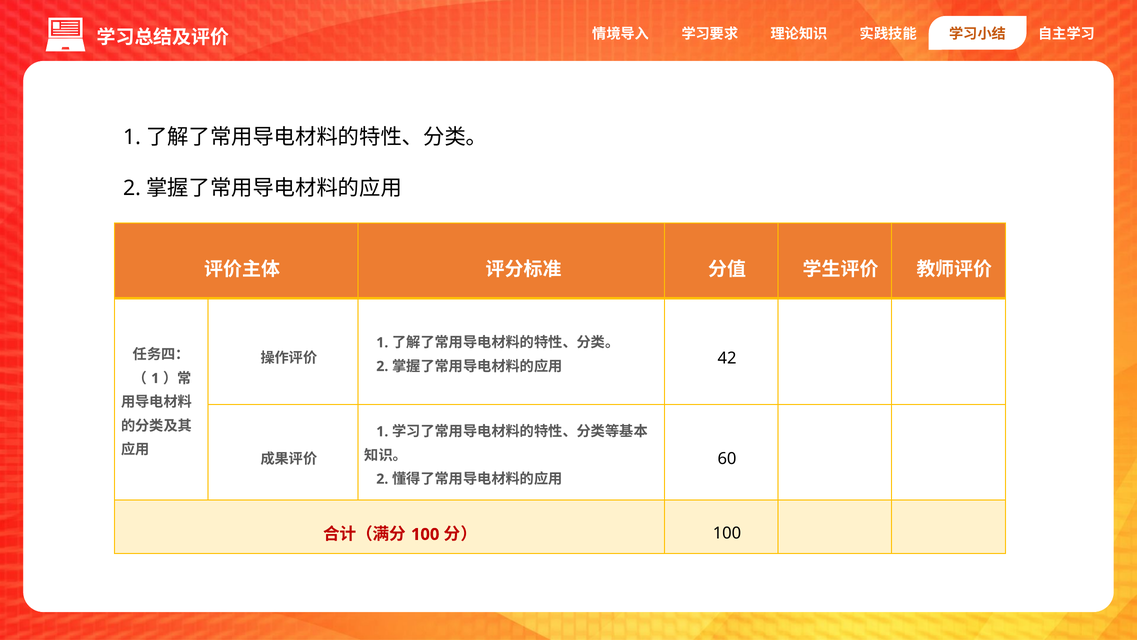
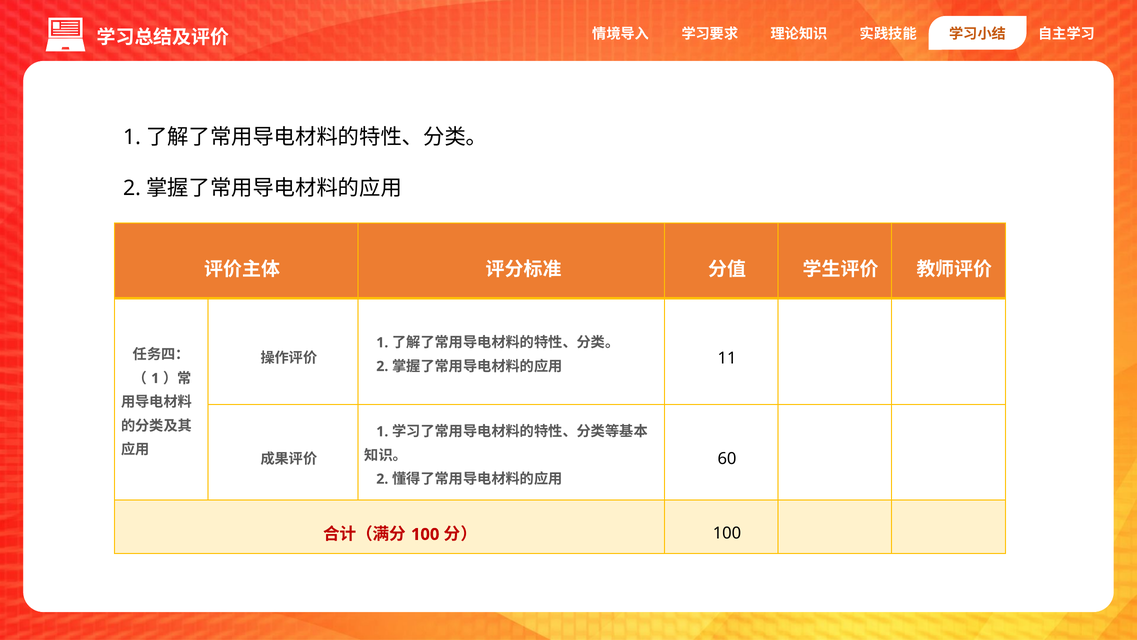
42: 42 -> 11 (727, 358)
